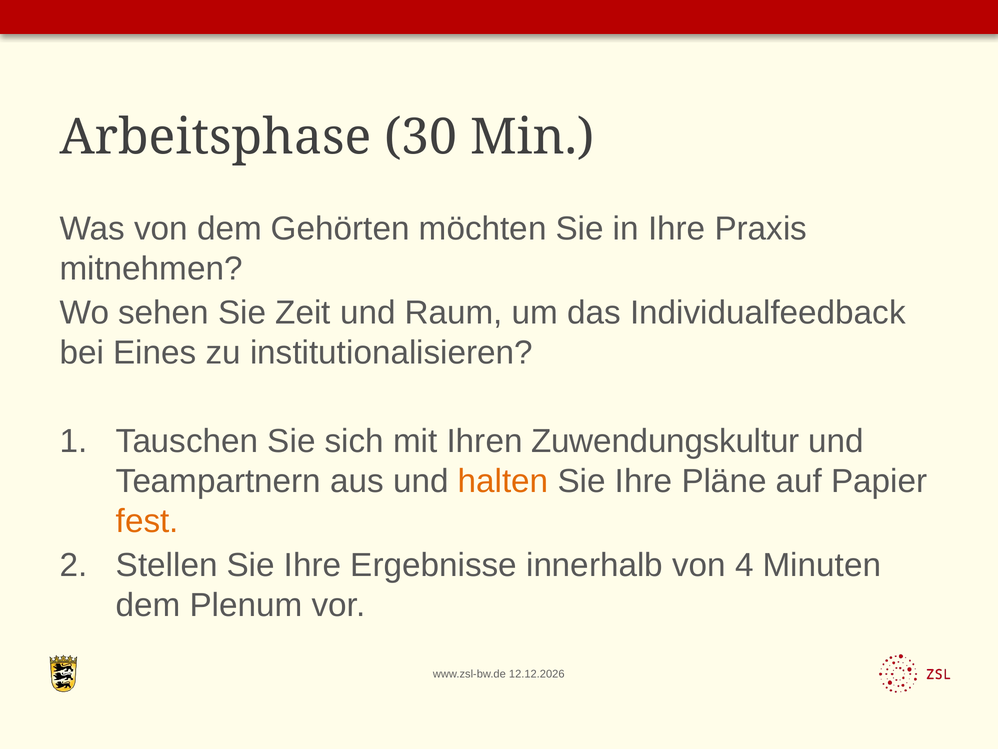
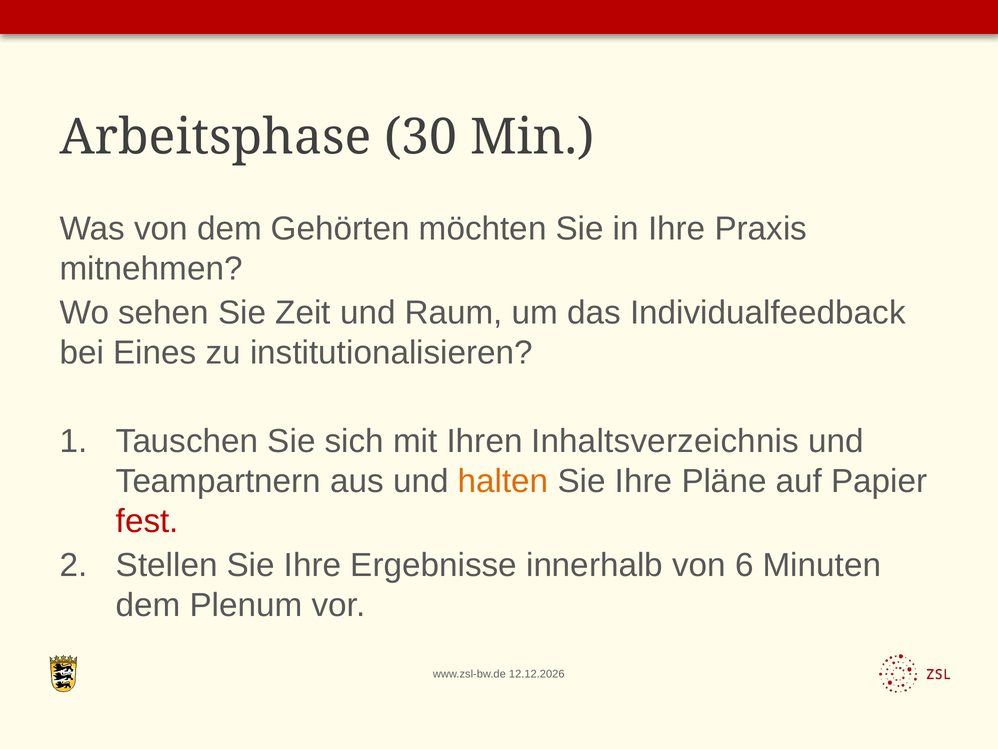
Zuwendungskultur: Zuwendungskultur -> Inhaltsverzeichnis (665, 441)
fest colour: orange -> red (147, 521)
4: 4 -> 6 (744, 565)
